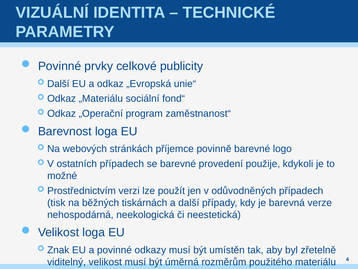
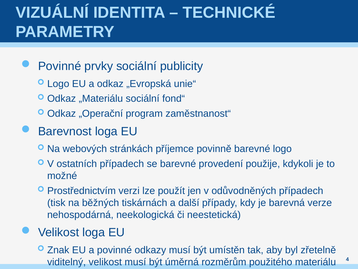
prvky celkové: celkové -> sociální (136, 66)
Další: Další -> Logo (58, 84)
